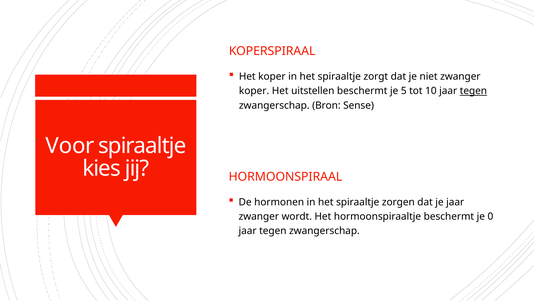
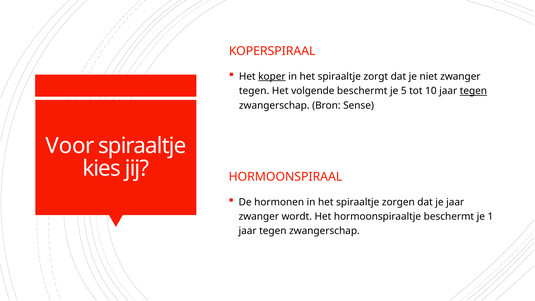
koper underline: none -> present (272, 76)
koper: koper -> tegen (254, 91)
uitstellen: uitstellen -> volgende (313, 91)
0: 0 -> 1 (490, 217)
